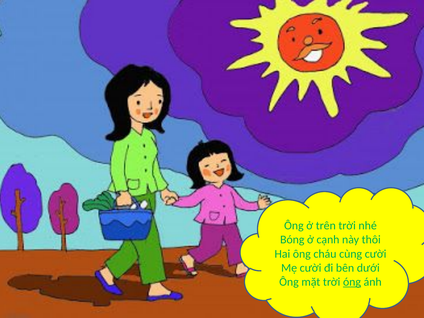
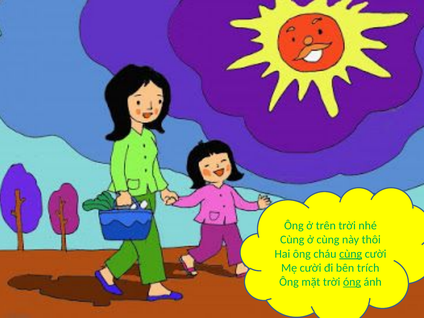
Bóng: Bóng -> Cùng (292, 240)
ở cạnh: cạnh -> cùng (328, 240)
cùng underline: none -> present (351, 254)
dưới: dưới -> trích (368, 268)
